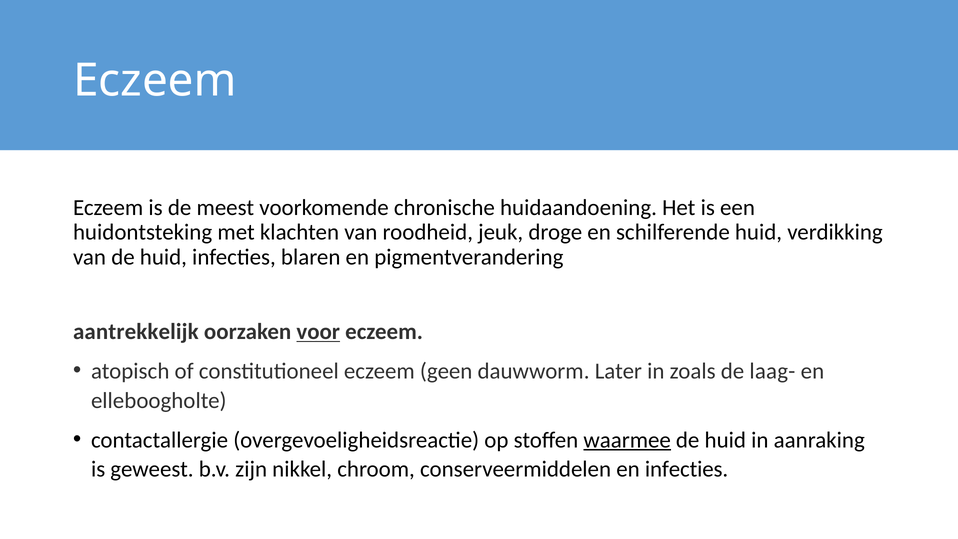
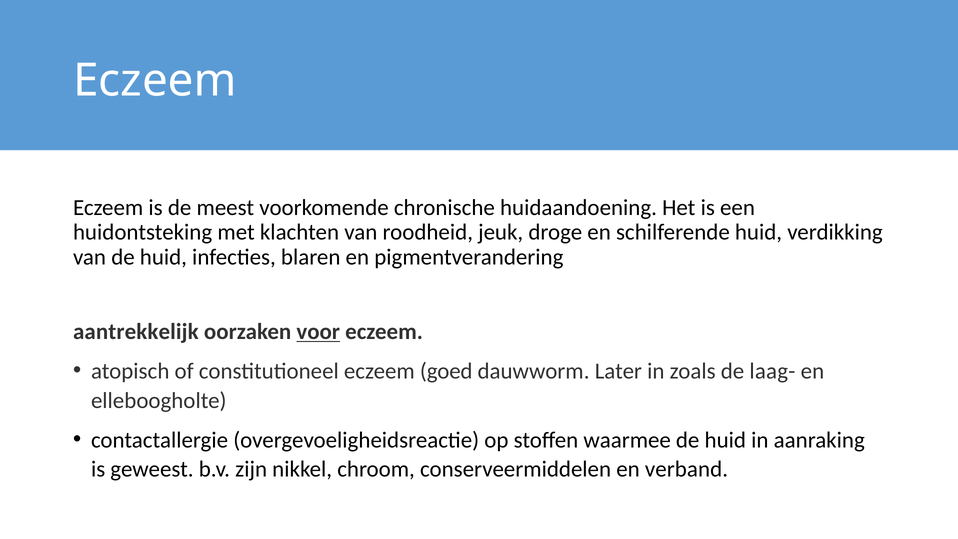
geen: geen -> goed (446, 371)
waarmee underline: present -> none (627, 440)
en infecties: infecties -> verband (686, 469)
